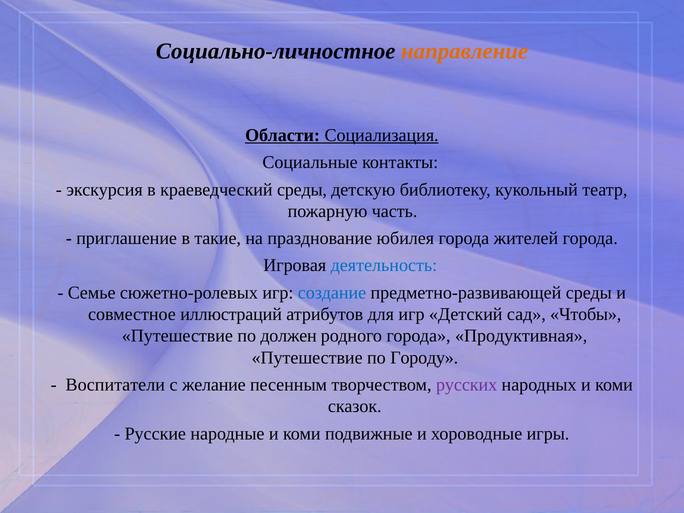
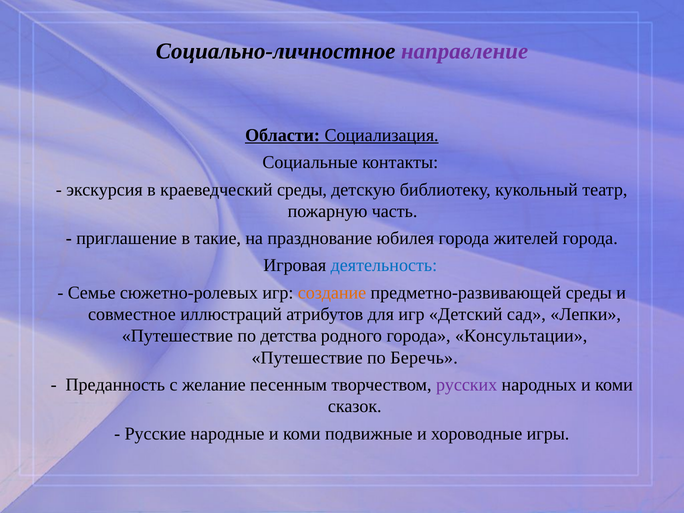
направление colour: orange -> purple (465, 51)
создание colour: blue -> orange (332, 293)
Чтобы: Чтобы -> Лепки (586, 314)
должен: должен -> детства (289, 336)
Продуктивная: Продуктивная -> Консультации (521, 336)
Городу: Городу -> Беречь (424, 358)
Воспитатели: Воспитатели -> Преданность (115, 385)
